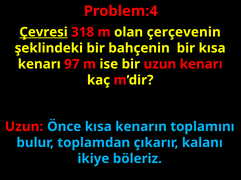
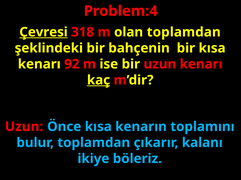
olan çerçevenin: çerçevenin -> toplamdan (184, 32)
97: 97 -> 92 (72, 64)
kaç underline: none -> present (99, 80)
